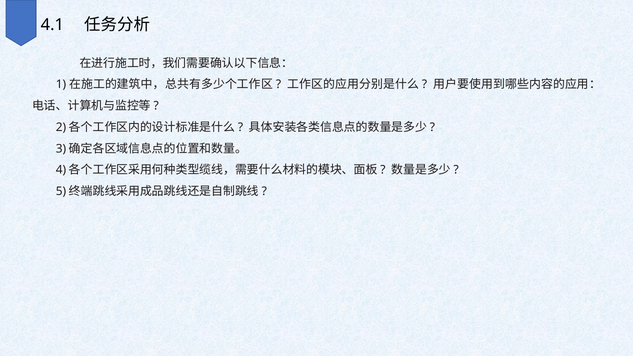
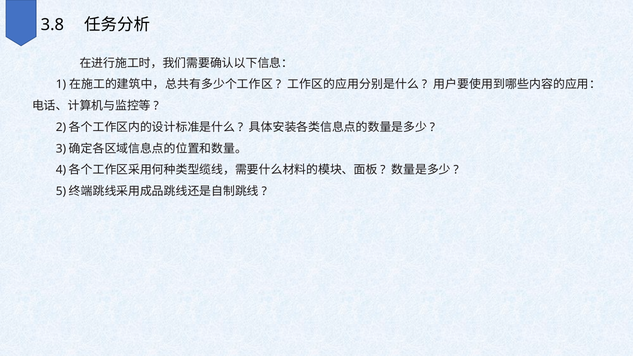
4.1: 4.1 -> 3.8 (52, 25)
